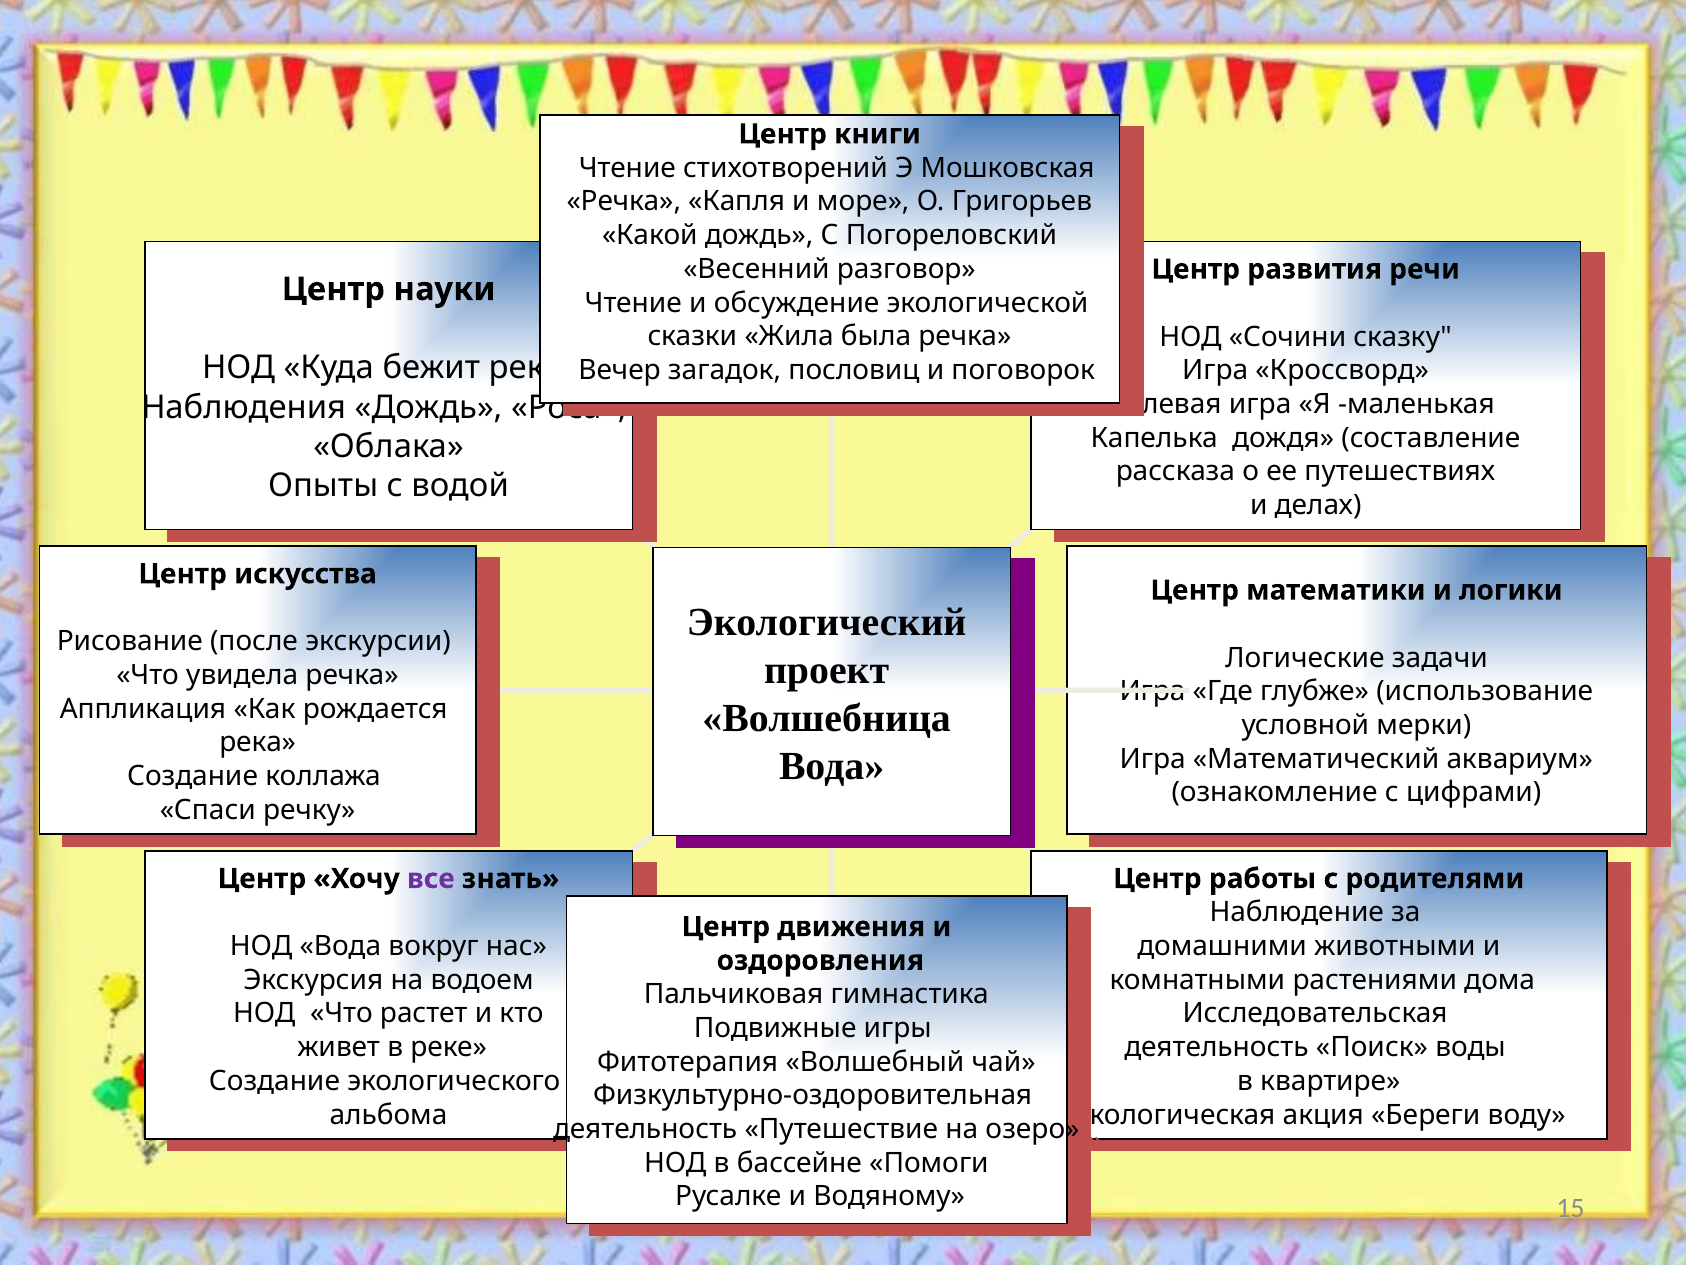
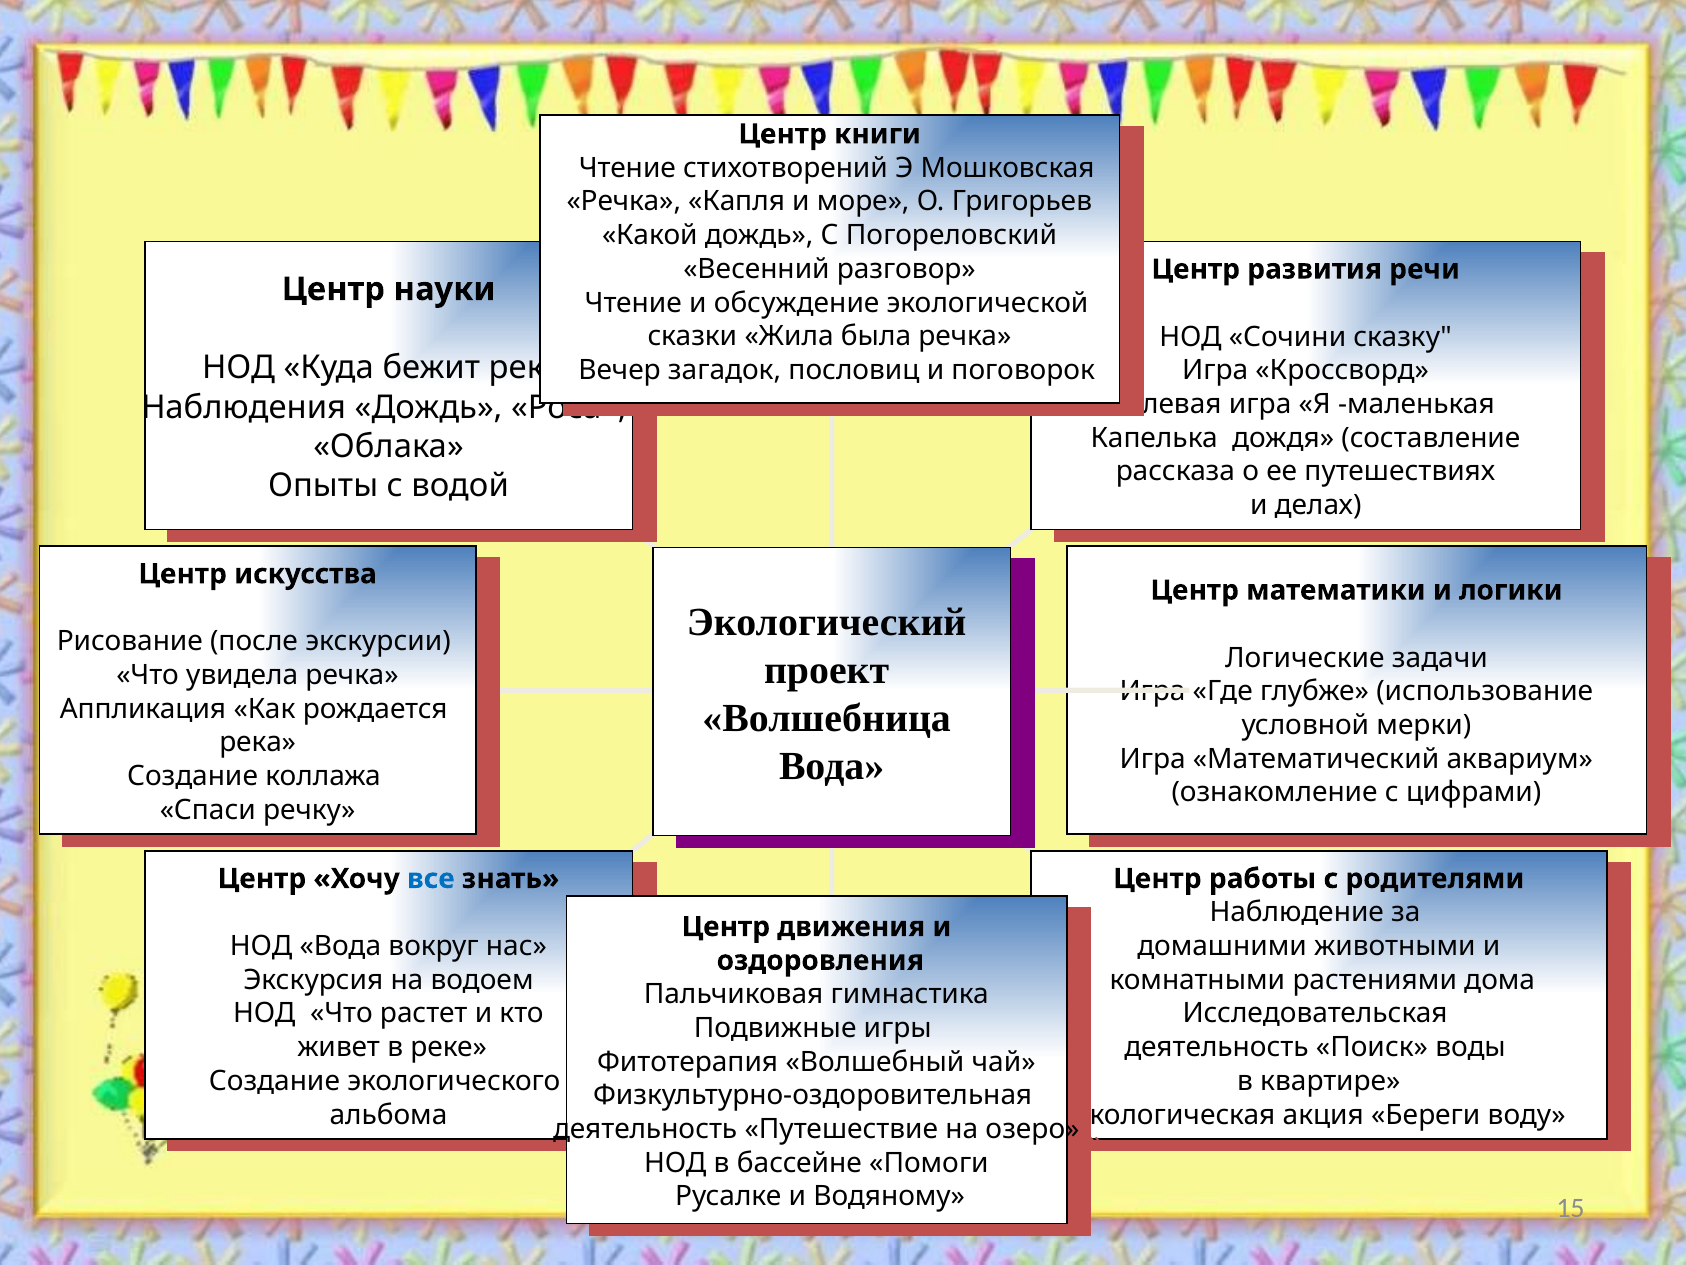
все colour: purple -> blue (431, 878)
